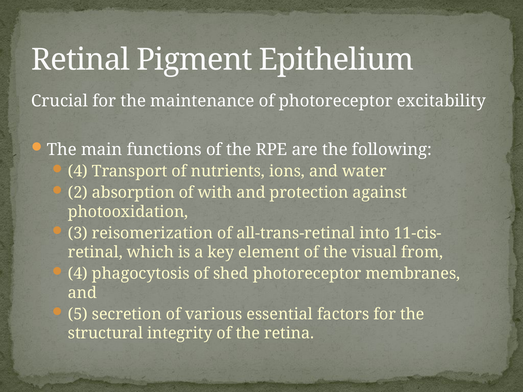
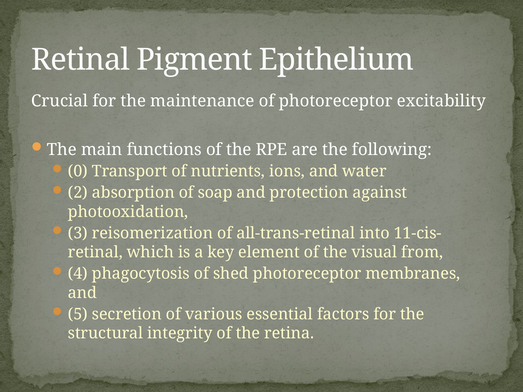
4: 4 -> 0 (78, 171)
with: with -> soap (215, 193)
